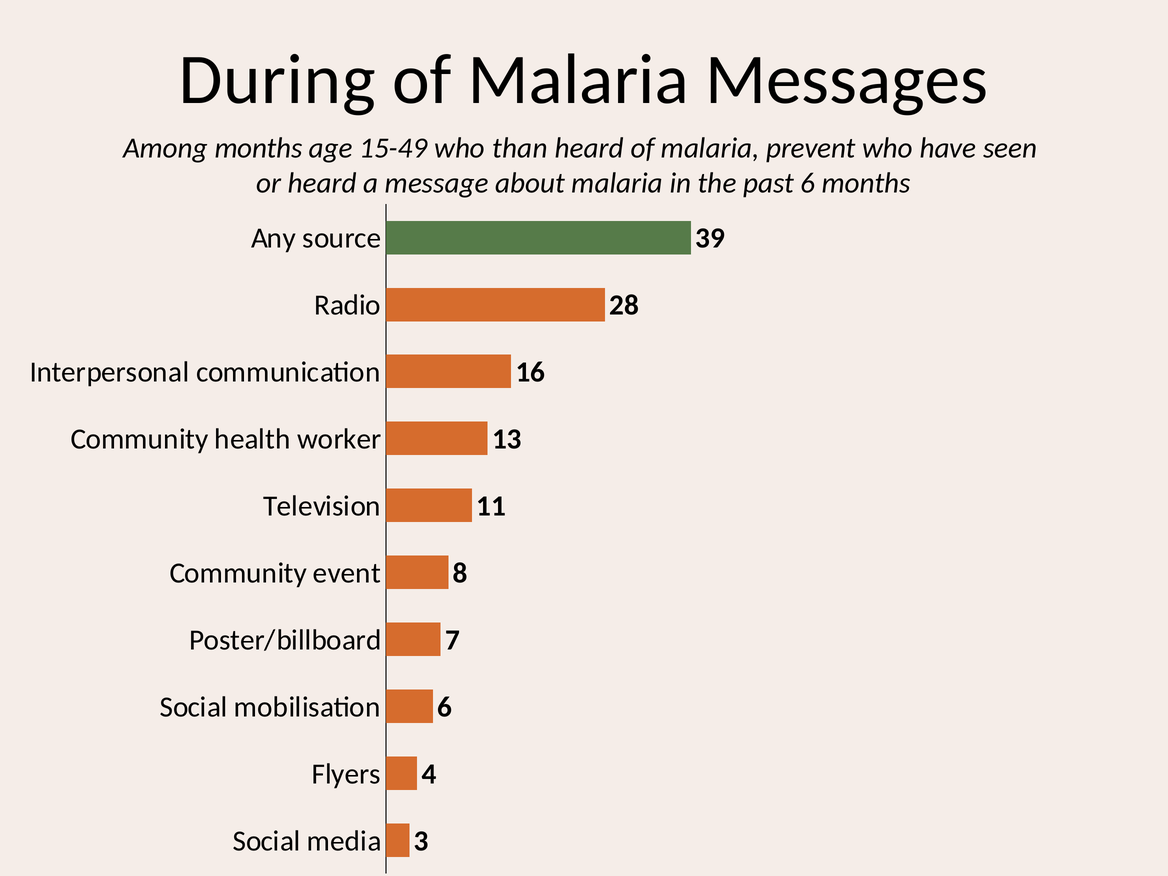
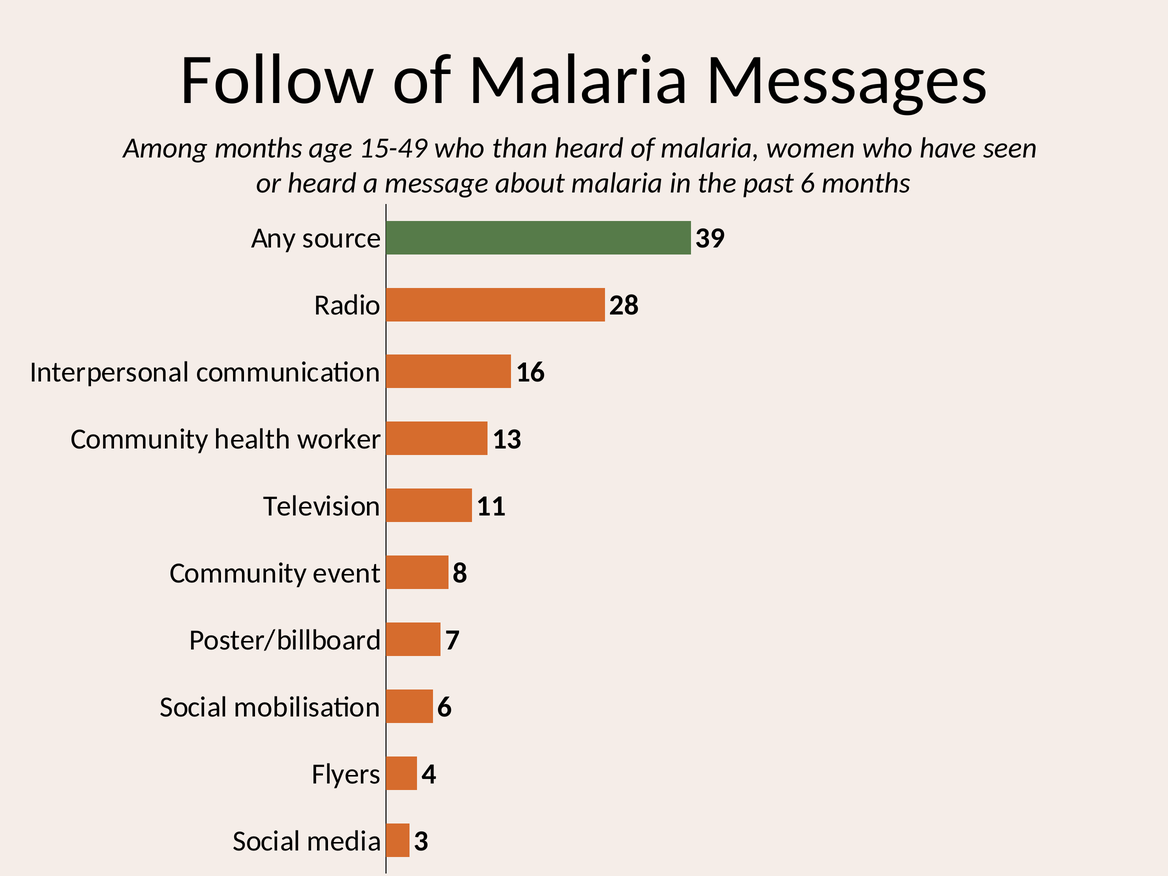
During: During -> Follow (277, 80)
prevent: prevent -> women (811, 148)
